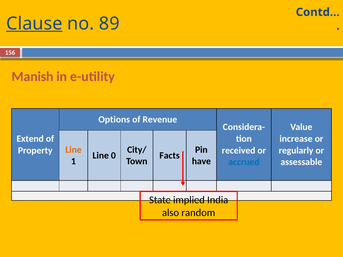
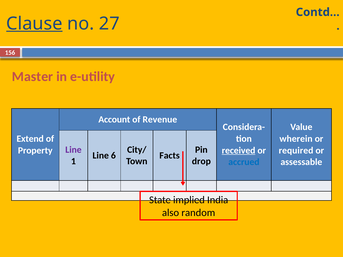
89: 89 -> 27 (109, 24)
Manish: Manish -> Master (33, 77)
Options: Options -> Account (114, 120)
increase: increase -> wherein (296, 139)
Line colour: orange -> purple (73, 150)
received underline: none -> present (239, 151)
regularly: regularly -> required (296, 151)
0: 0 -> 6 (113, 156)
have: have -> drop (201, 161)
